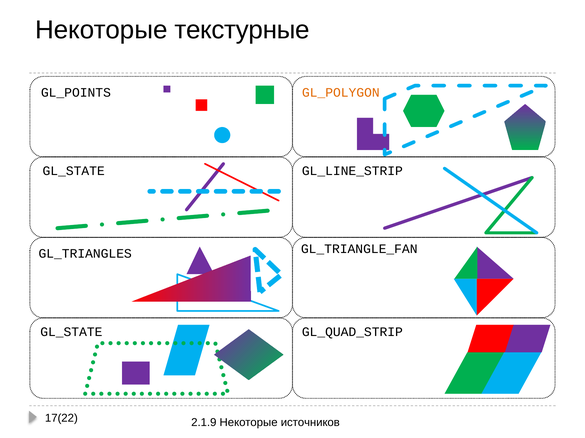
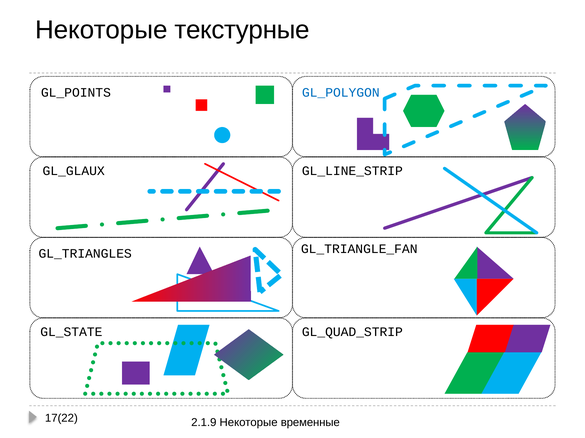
GL_POLYGON colour: orange -> blue (341, 93)
GL_STATE: GL_STATE -> GL_GLAUX (74, 171)
источников: источников -> временные (310, 423)
